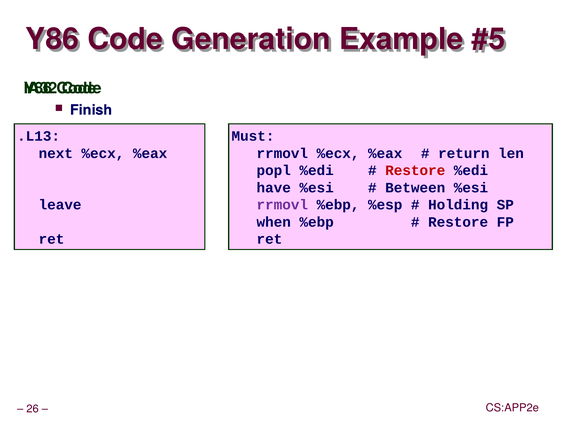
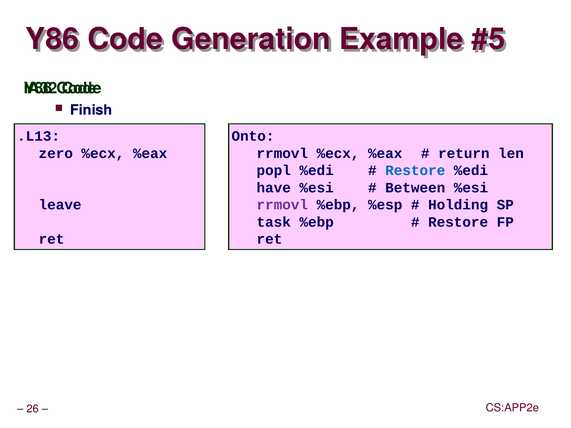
Must: Must -> Onto (253, 136)
next: next -> zero (56, 153)
Restore colour: red -> blue (415, 171)
when: when -> task (274, 222)
